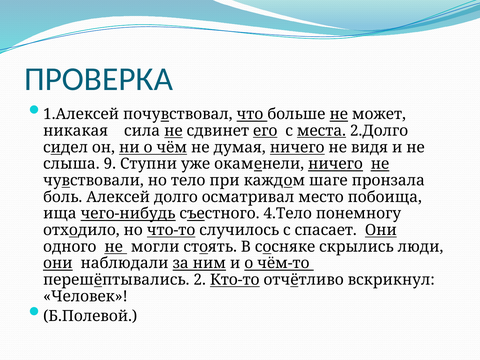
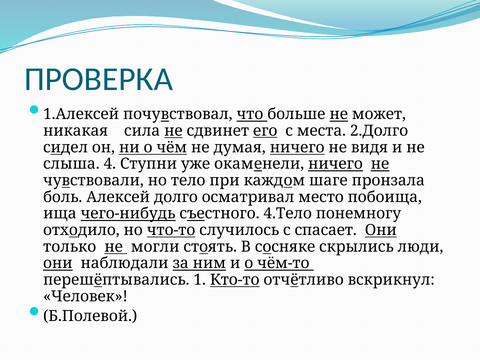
места underline: present -> none (321, 131)
9: 9 -> 4 (110, 164)
одного: одного -> только (70, 247)
2: 2 -> 1 (200, 280)
